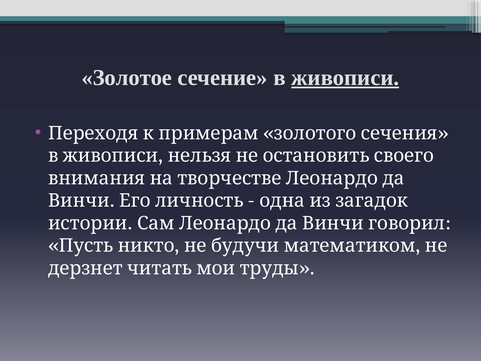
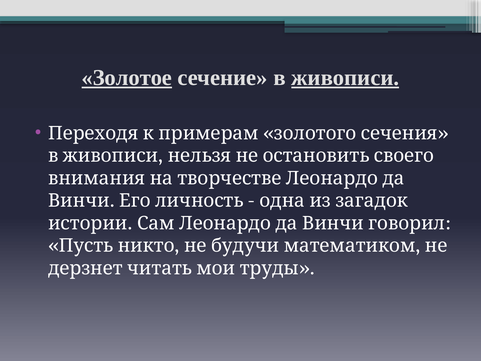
Золотое underline: none -> present (127, 78)
